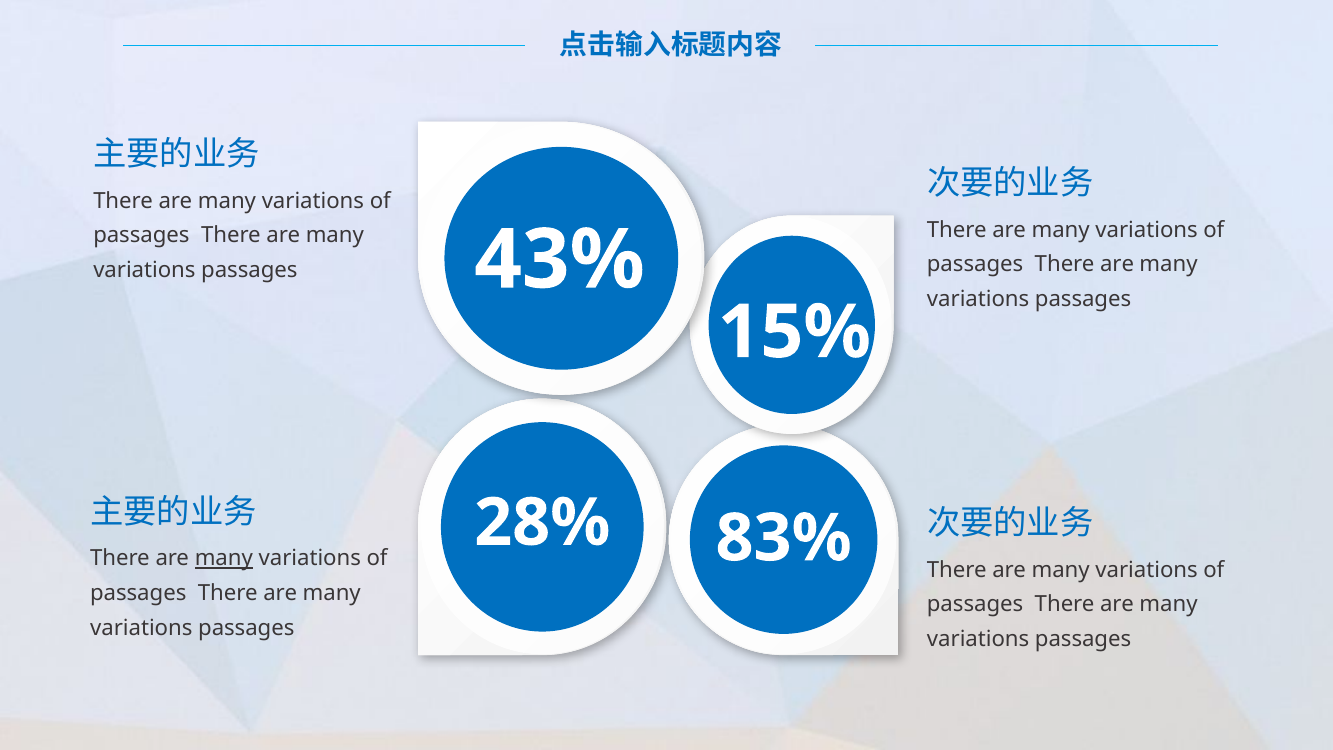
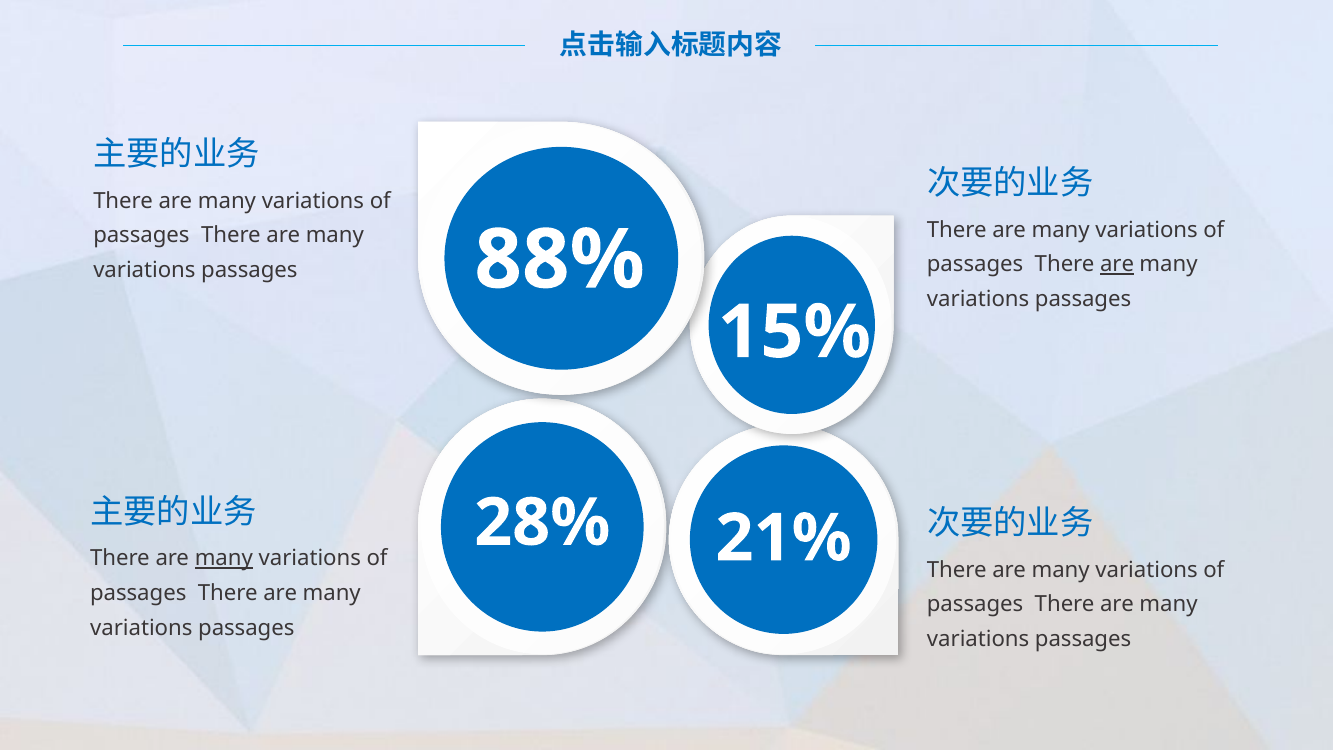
43%: 43% -> 88% (560, 260)
are underline: none -> present (1117, 264)
83%: 83% -> 21% (784, 538)
